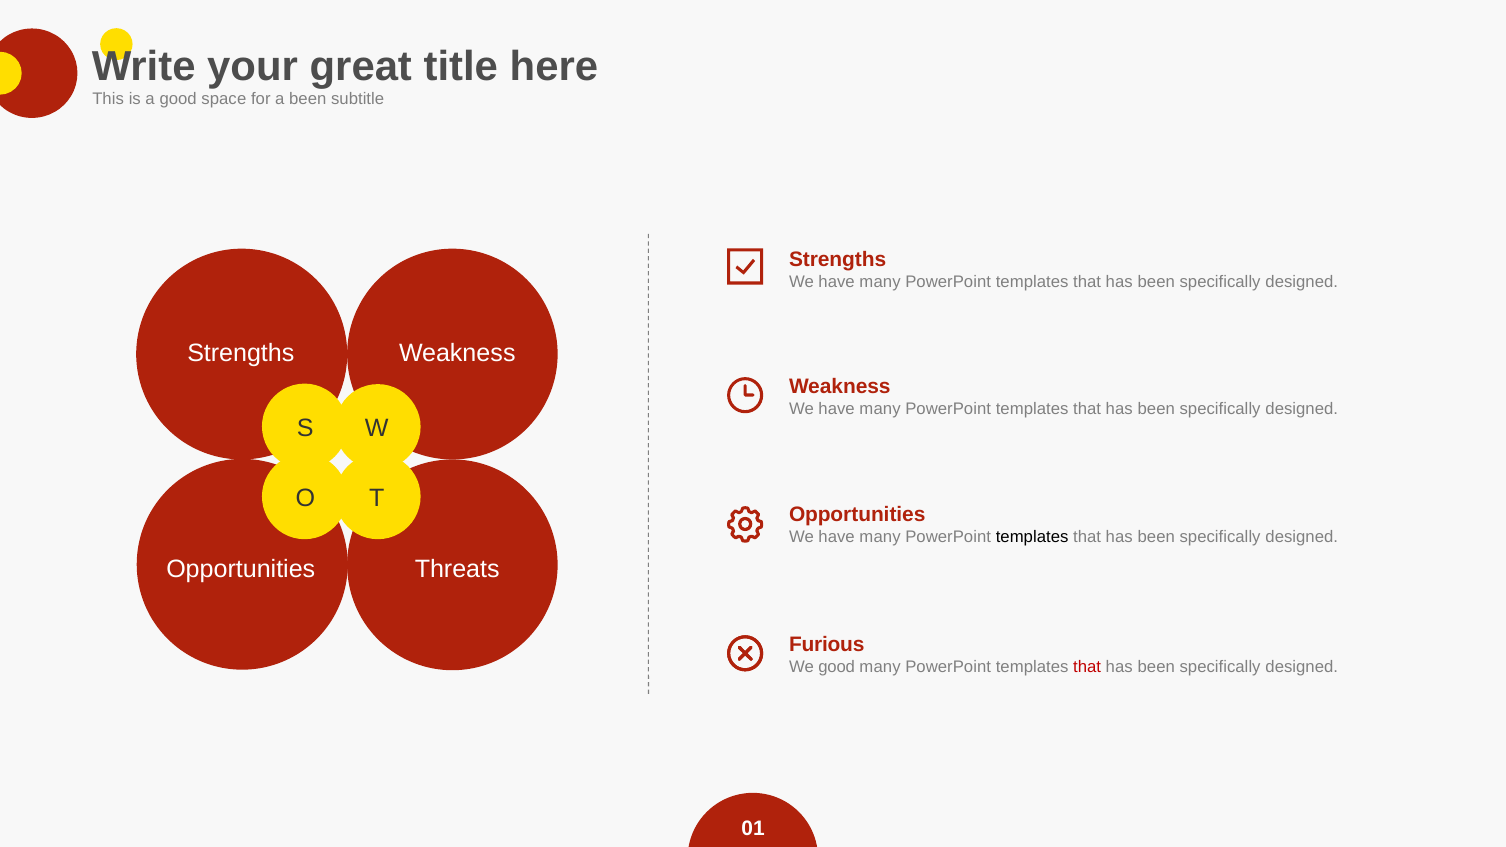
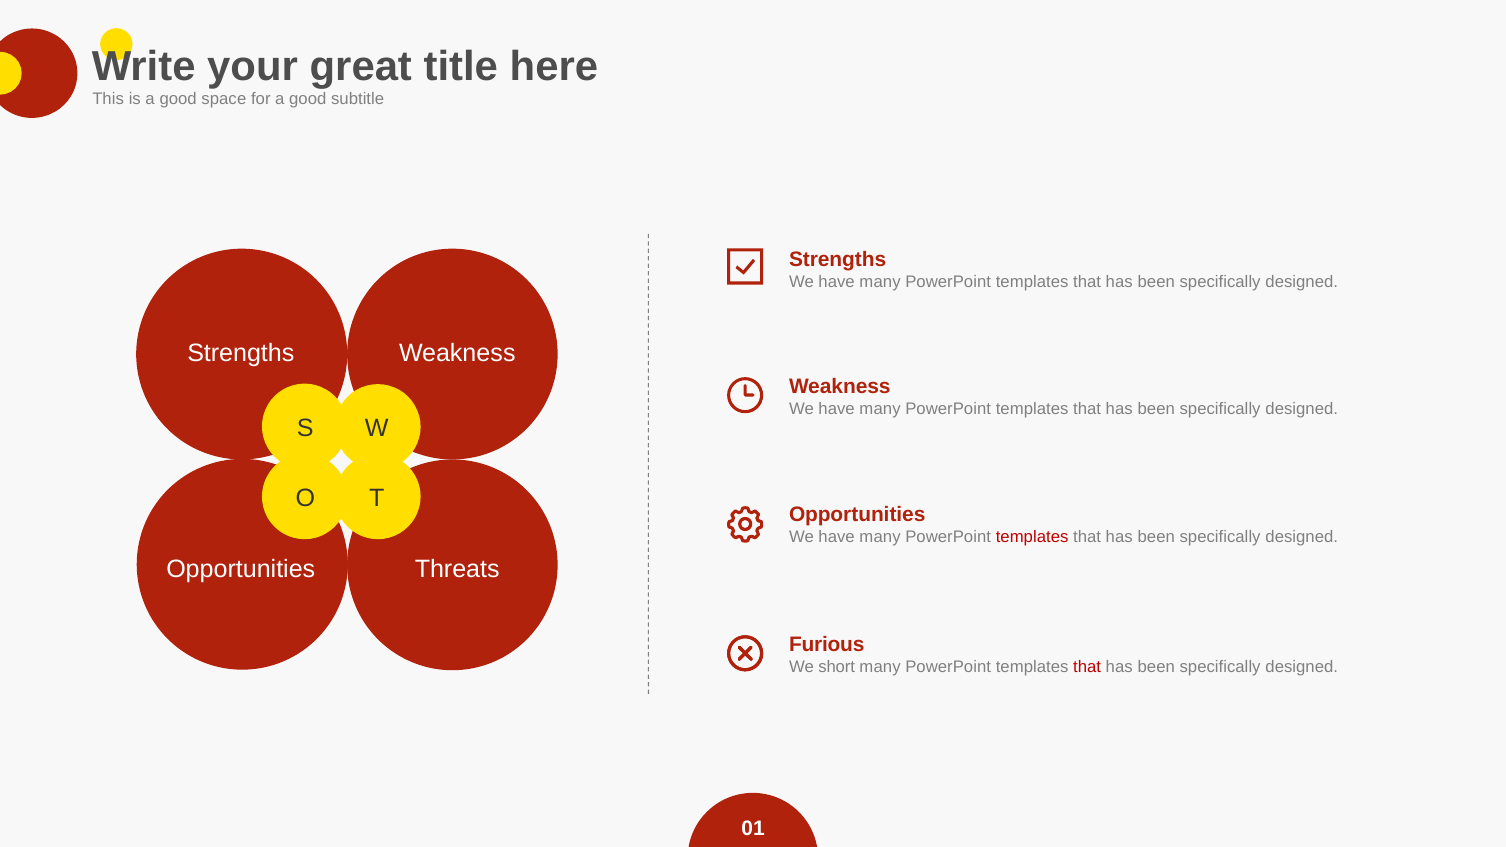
for a been: been -> good (308, 99)
templates colour: black -> red (1032, 537)
We good: good -> short (837, 667)
